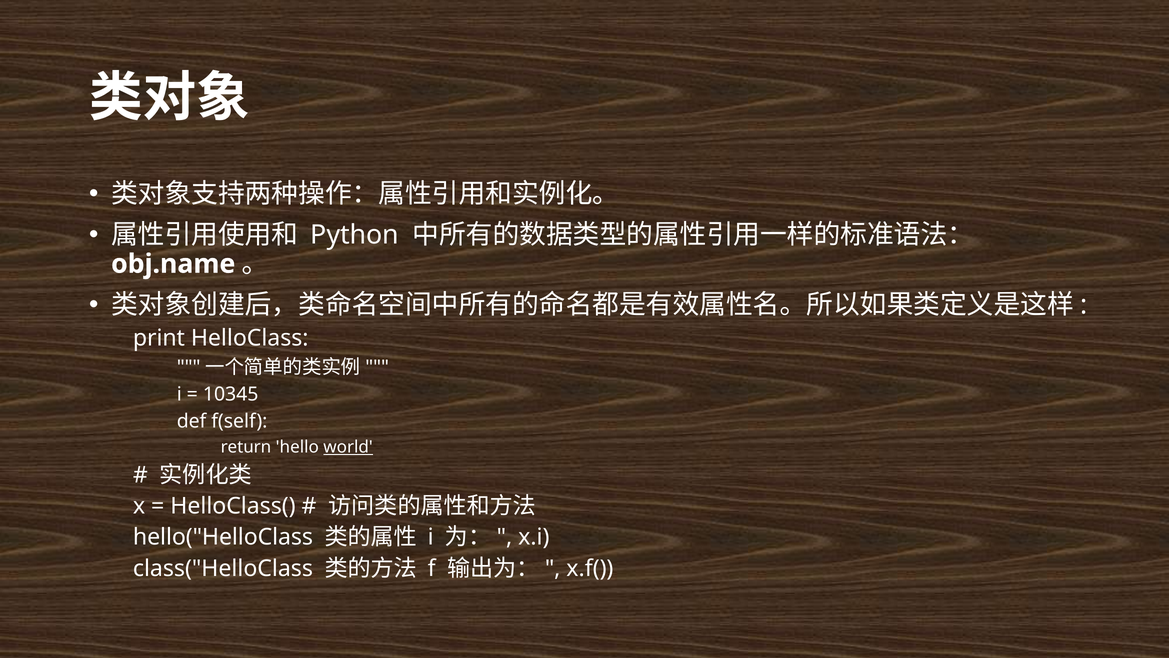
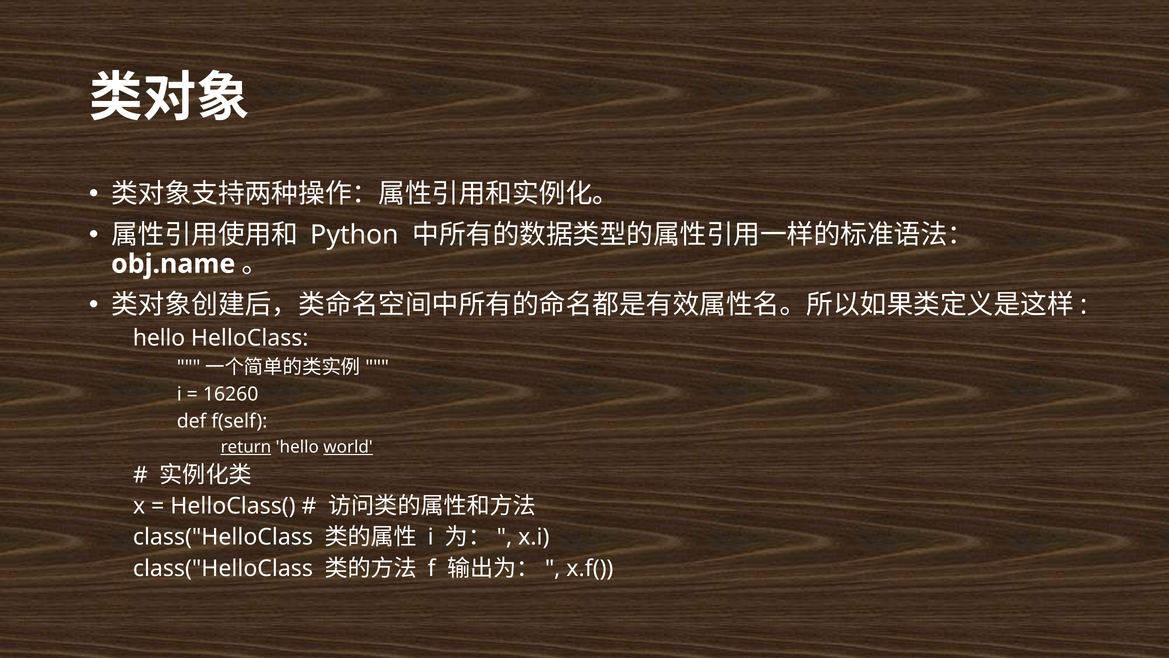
print: print -> hello (159, 338)
10345: 10345 -> 16260 (231, 394)
return underline: none -> present (246, 447)
hello("HelloClass: hello("HelloClass -> class("HelloClass (223, 537)
